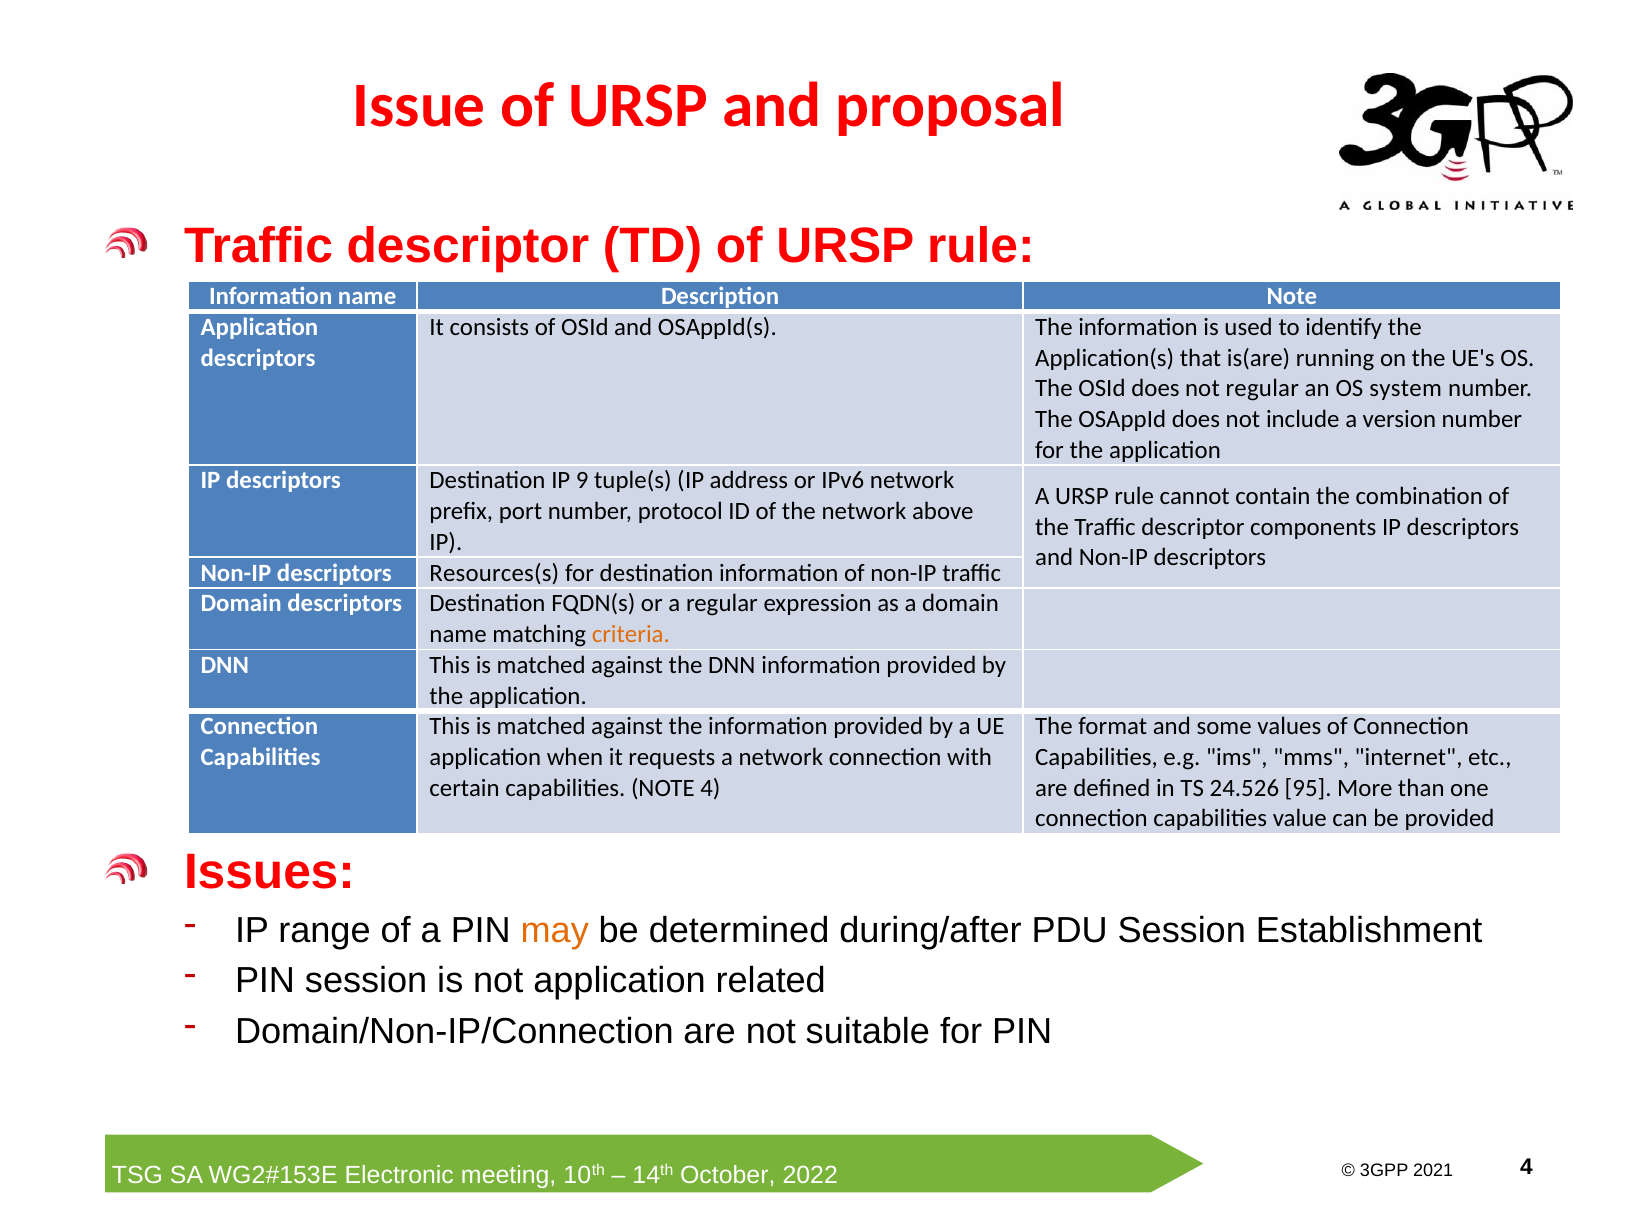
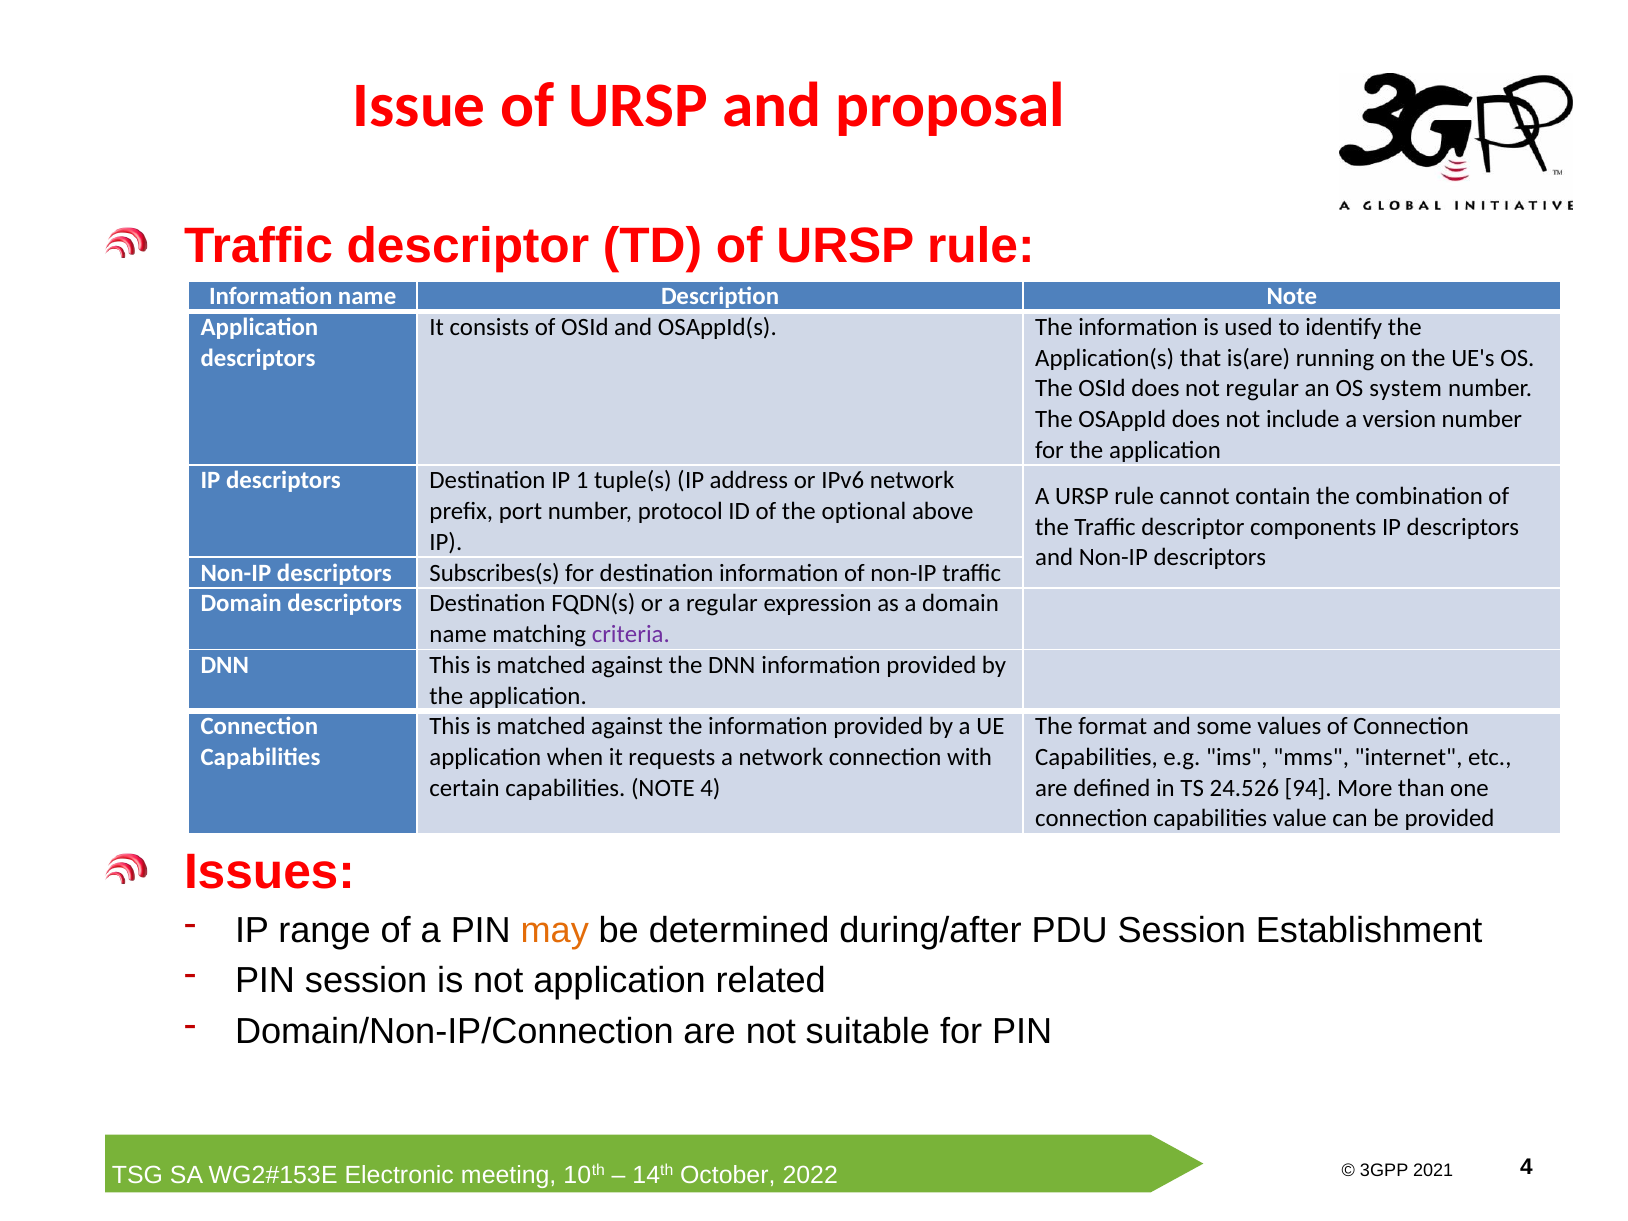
9: 9 -> 1 (582, 481)
the network: network -> optional (864, 511)
Resources(s: Resources(s -> Subscribes(s (495, 573)
criteria colour: orange -> purple (631, 634)
95: 95 -> 94 (1308, 788)
